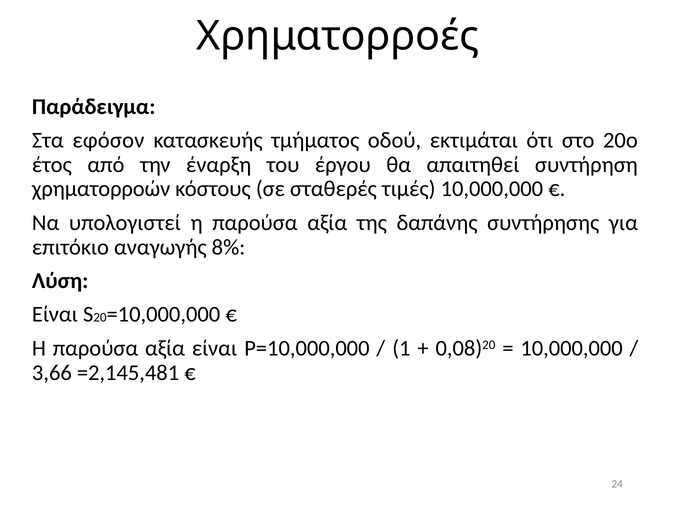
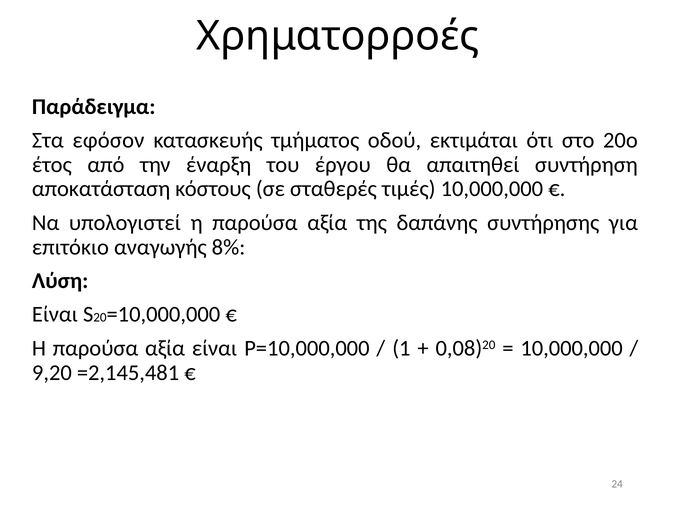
χρηματορροών: χρηματορροών -> αποκατάσταση (101, 189)
3,66: 3,66 -> 9,20 (52, 373)
